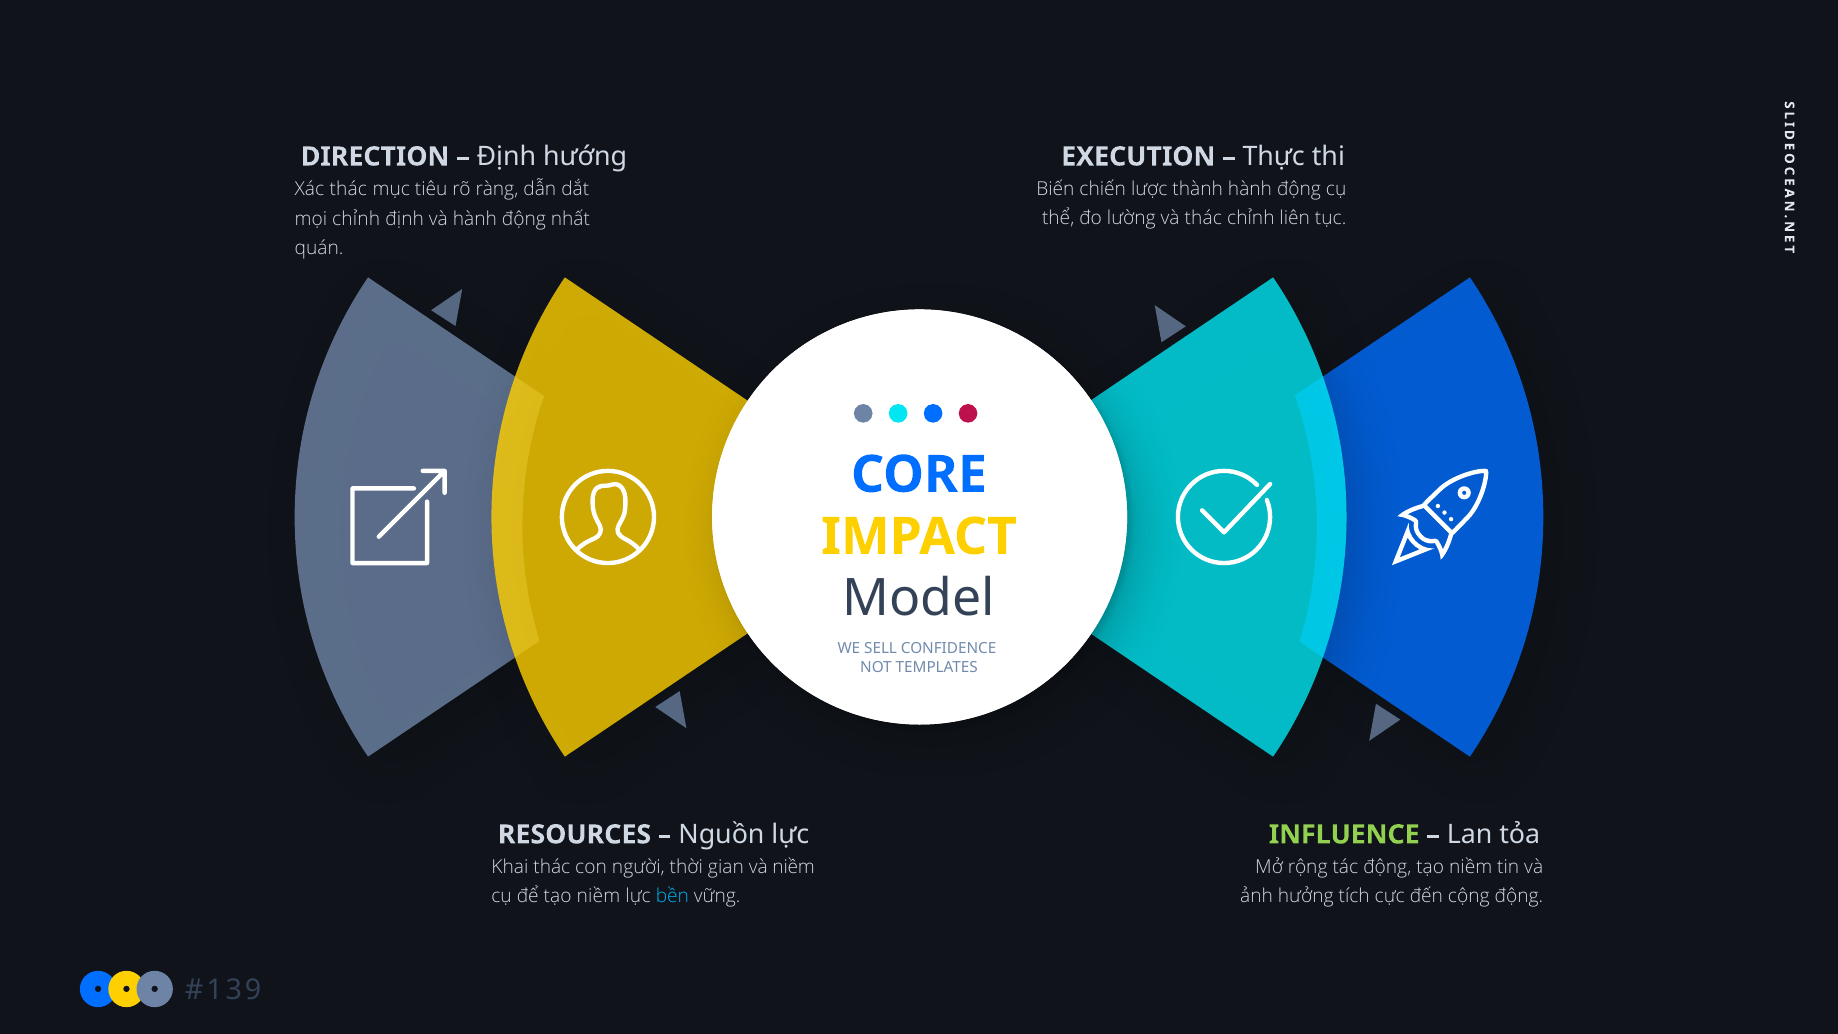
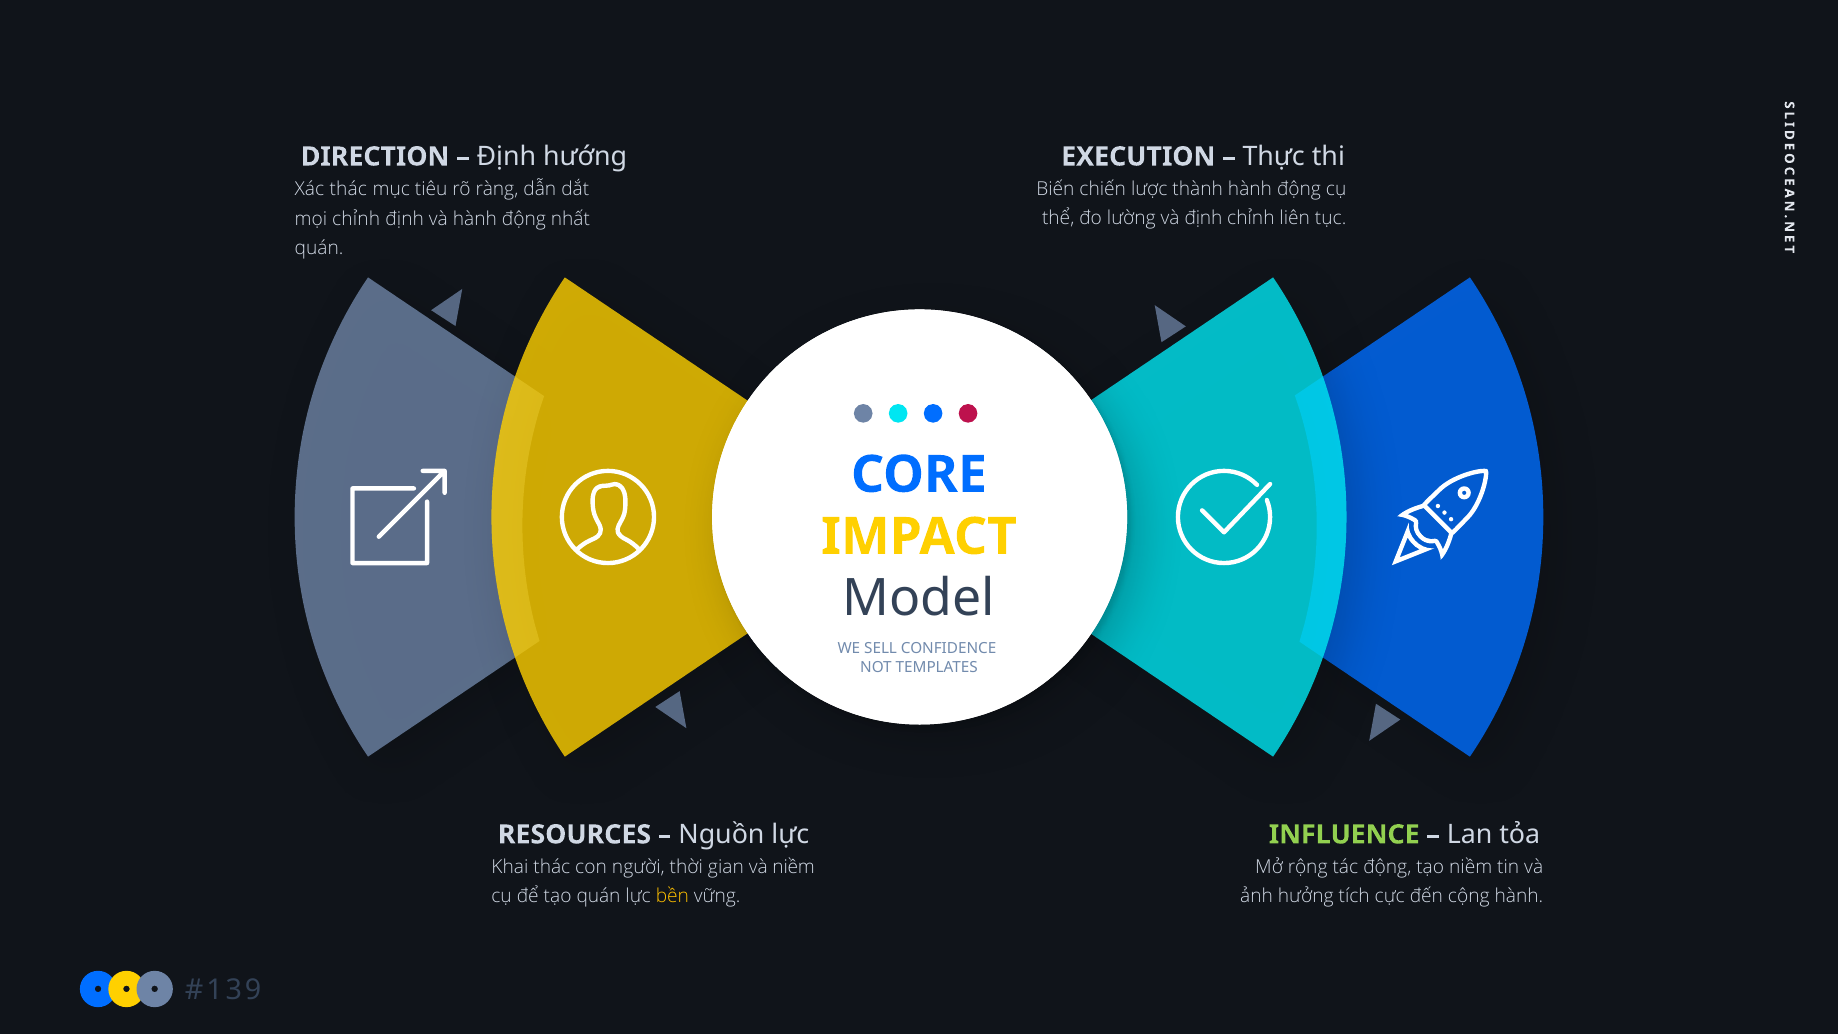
và thác: thác -> định (1204, 219)
để tạo niềm: niềm -> quán (599, 897)
bền colour: light blue -> yellow (672, 897)
cộng động: động -> hành (1519, 897)
